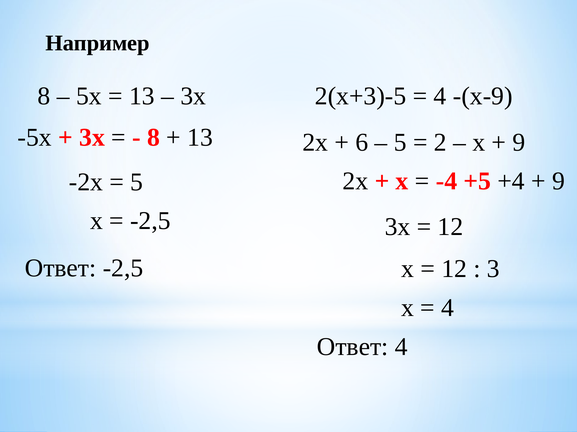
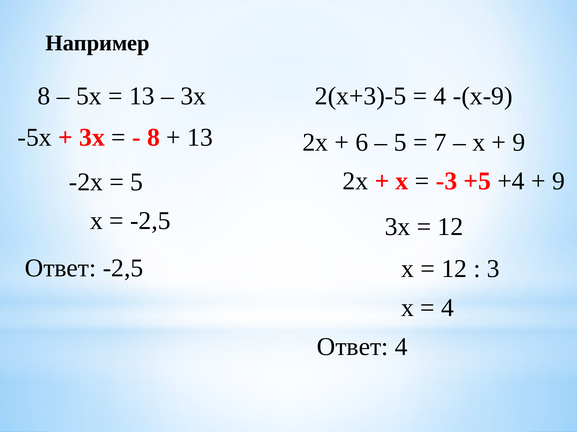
2: 2 -> 7 (440, 143)
-4: -4 -> -3 (447, 181)
